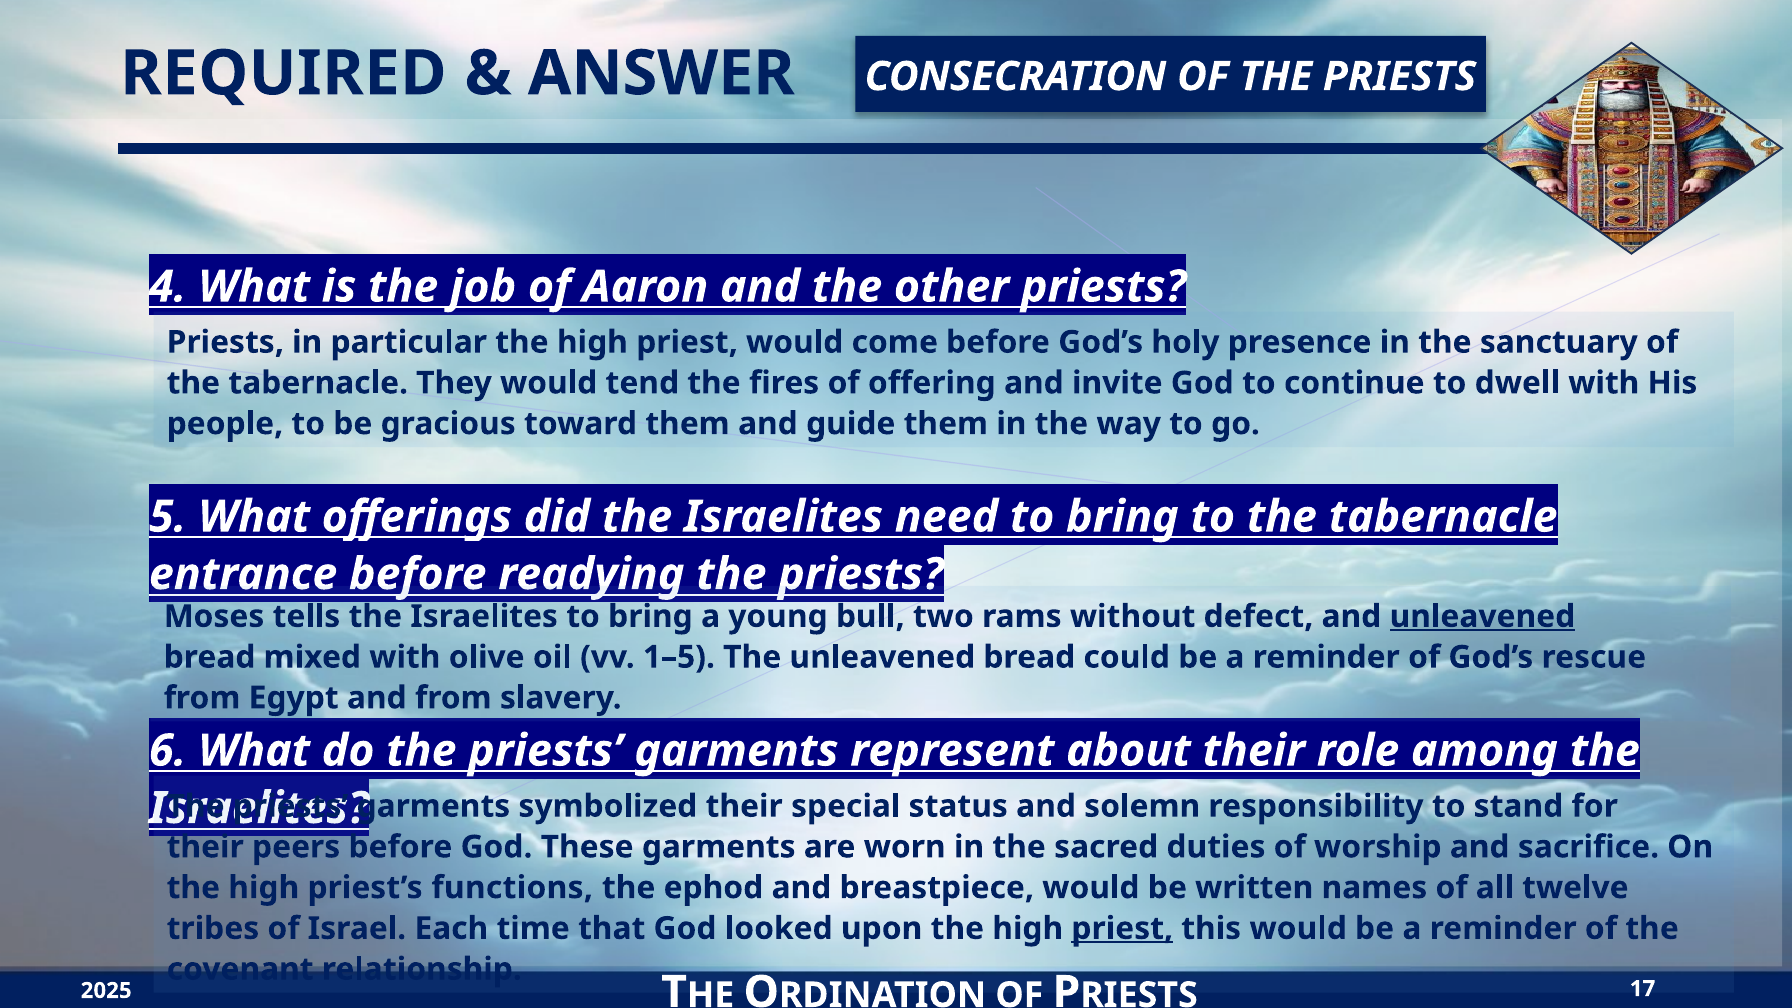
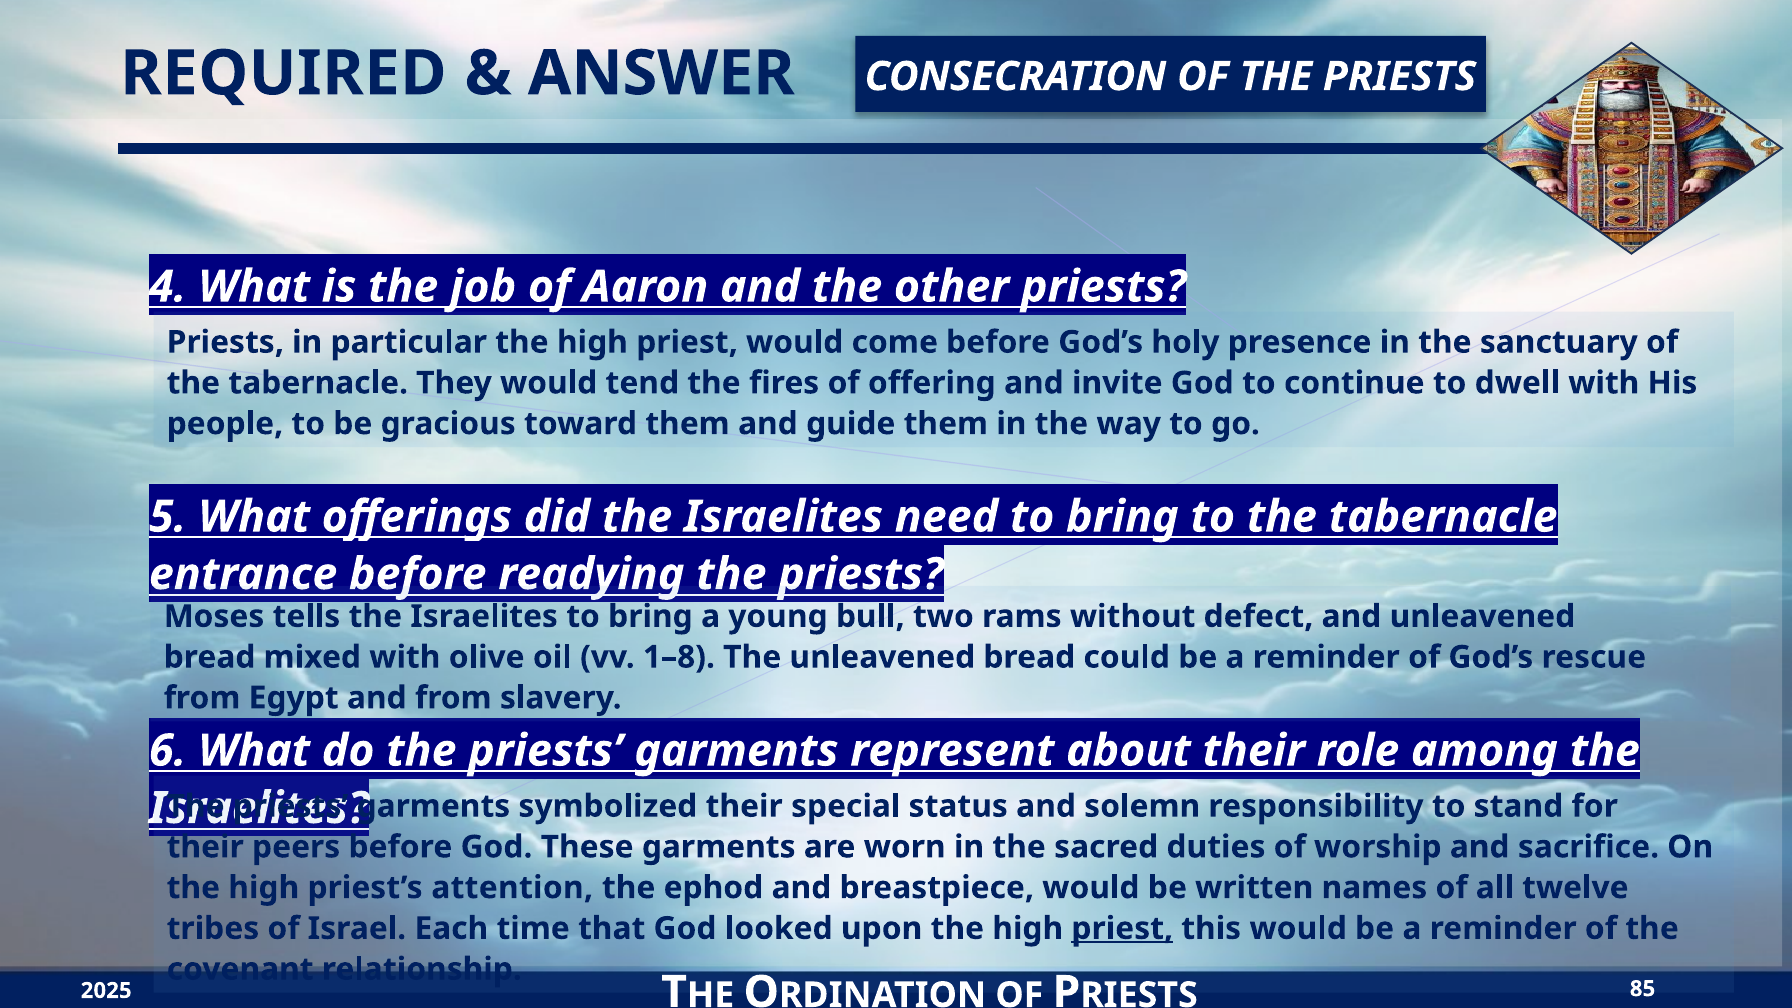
unleavened underline: present -> none (1482, 616)
1–5: 1–5 -> 1–8 (679, 657)
functions: functions -> attention (512, 888)
17: 17 -> 85 (1643, 989)
